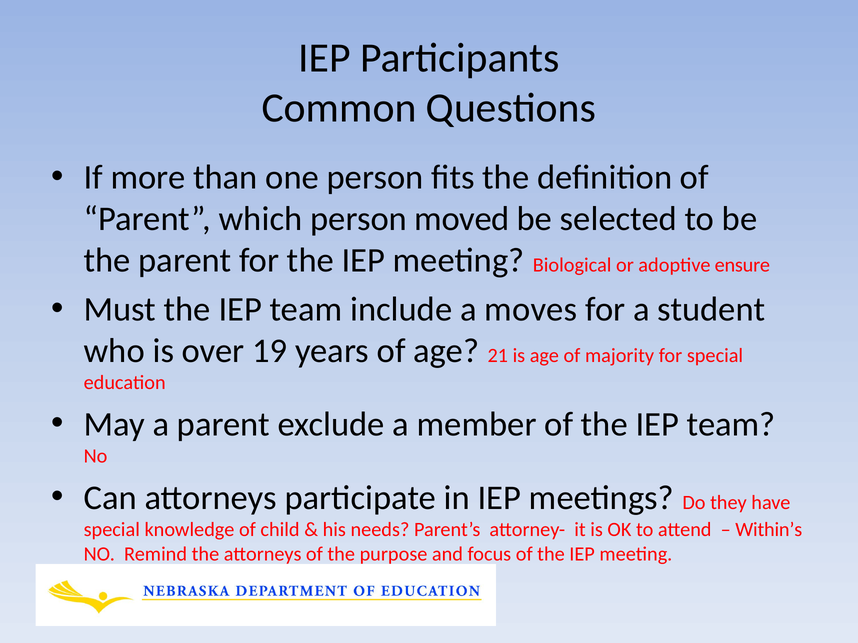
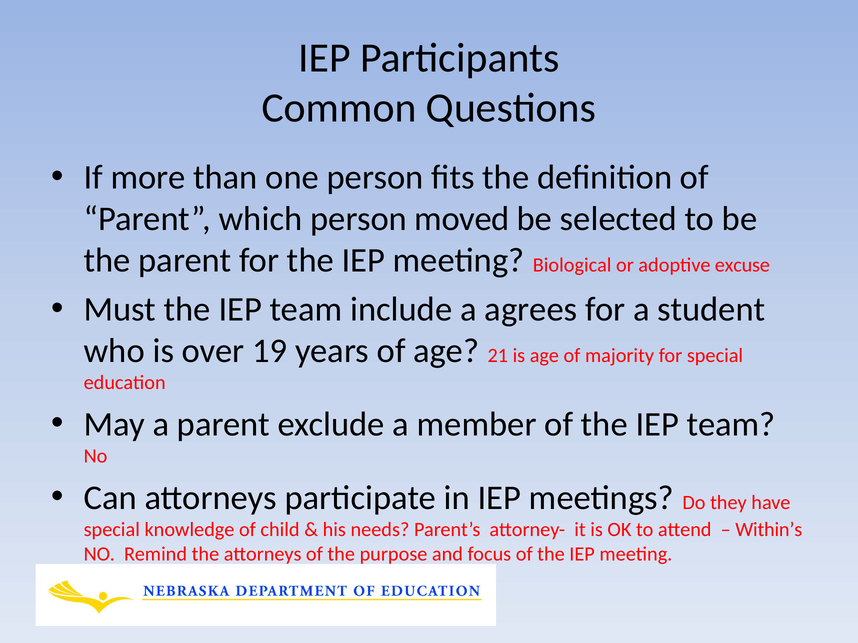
ensure: ensure -> excuse (742, 265)
moves: moves -> agrees (531, 310)
